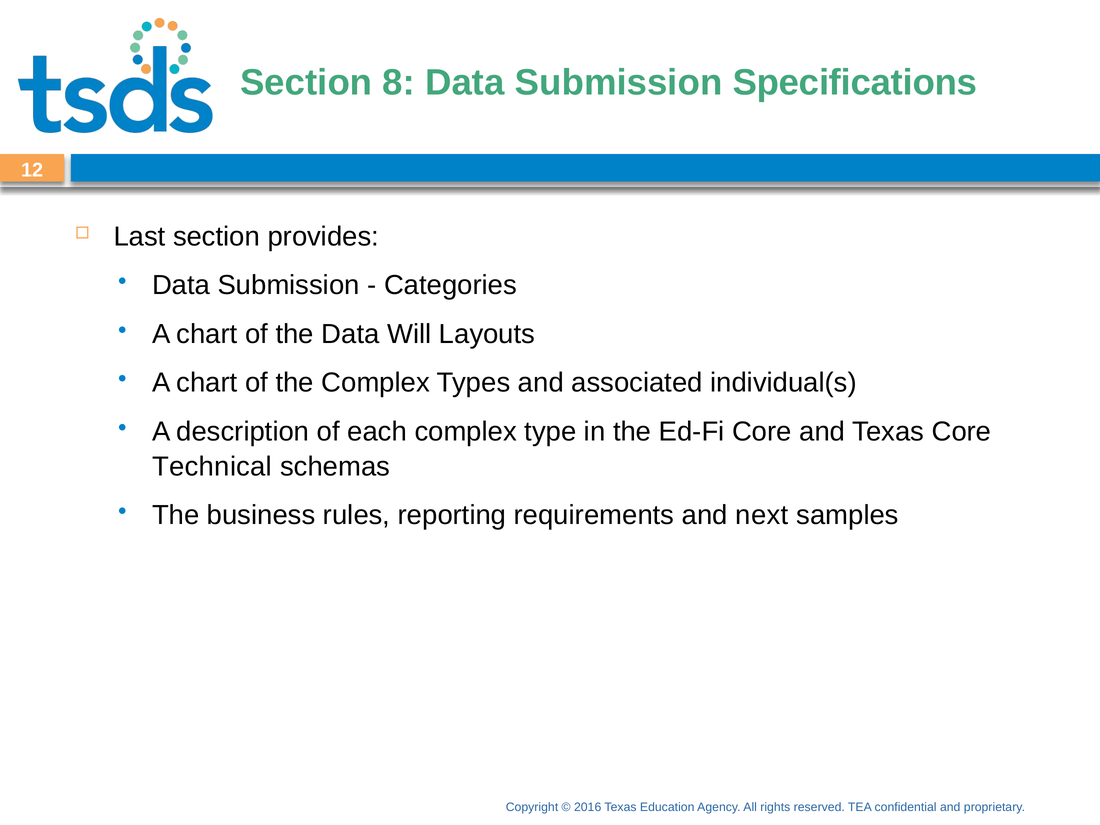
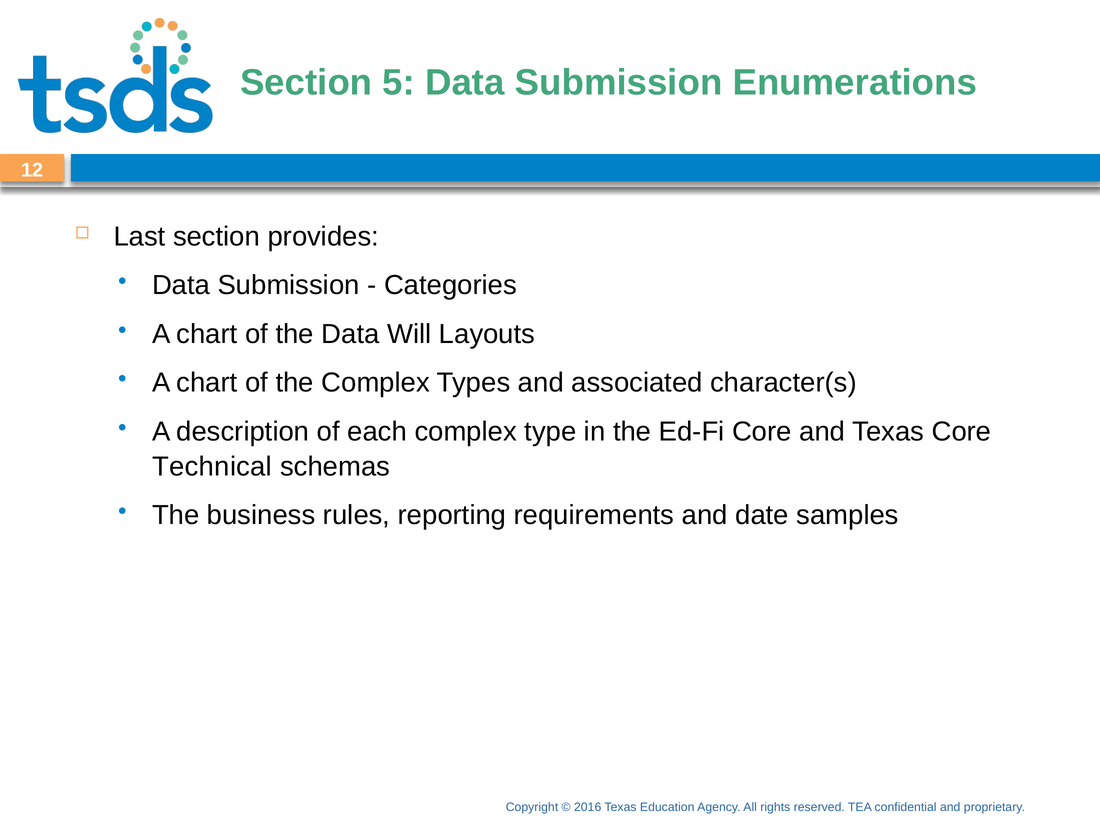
8: 8 -> 5 (399, 82)
Specifications: Specifications -> Enumerations (855, 82)
individual(s: individual(s -> character(s (784, 383)
next: next -> date (762, 515)
